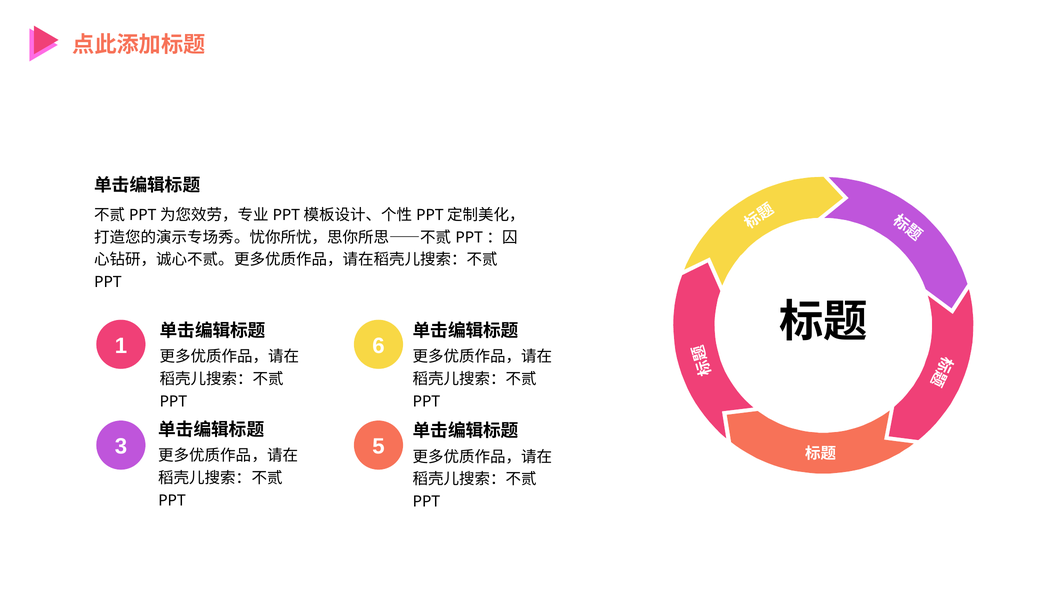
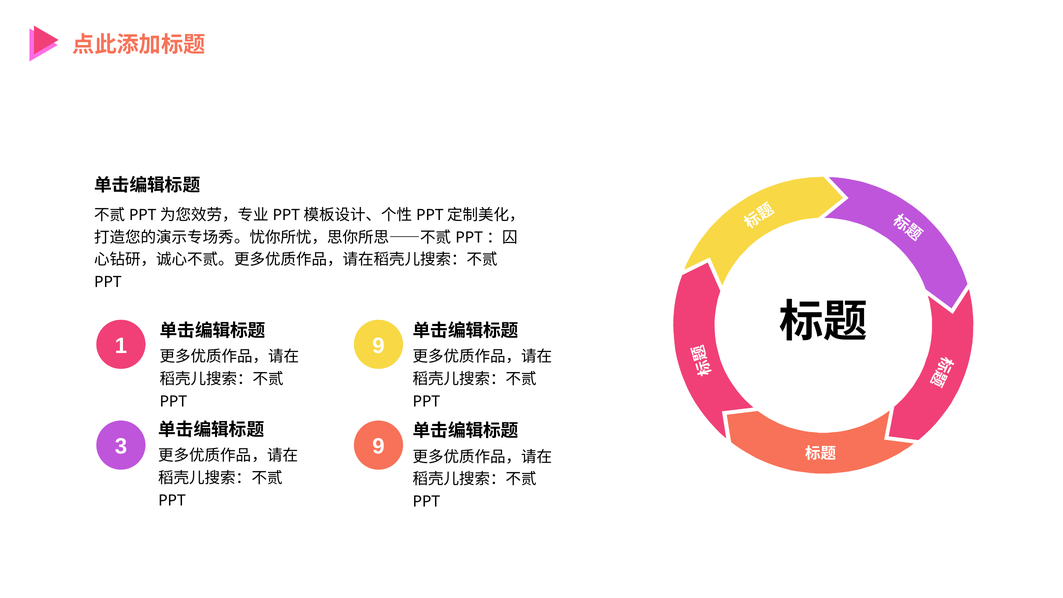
1 6: 6 -> 9 (379, 346)
3 5: 5 -> 9 (379, 447)
